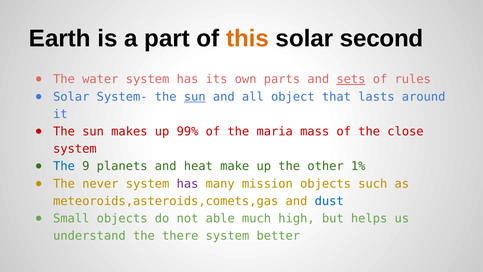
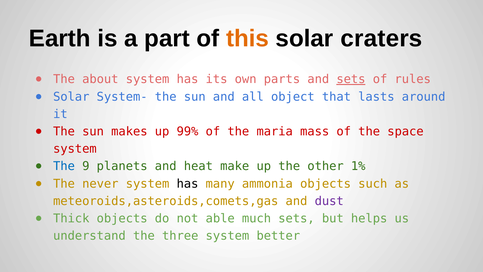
second: second -> craters (381, 39)
water: water -> about (100, 79)
sun underline: present -> none (195, 97)
close: close -> space (405, 131)
has colour: purple -> black (188, 183)
mission: mission -> ammonia (267, 183)
dust colour: blue -> purple (329, 201)
Small: Small -> Thick (71, 218)
much high: high -> sets (296, 218)
there: there -> three (180, 236)
